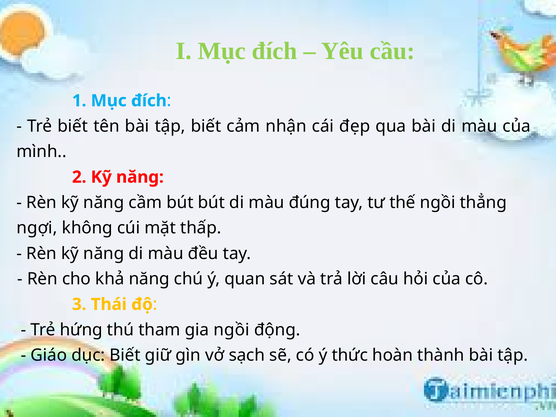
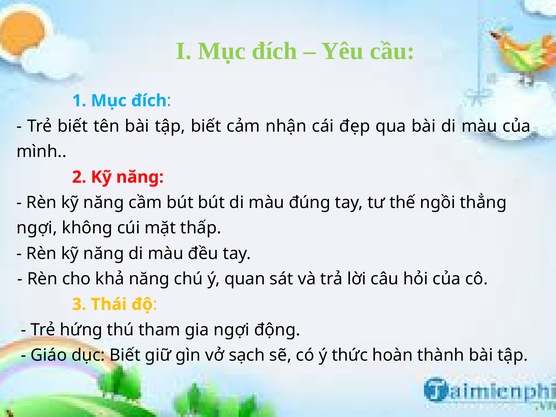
gia ngồi: ngồi -> ngợi (232, 330)
